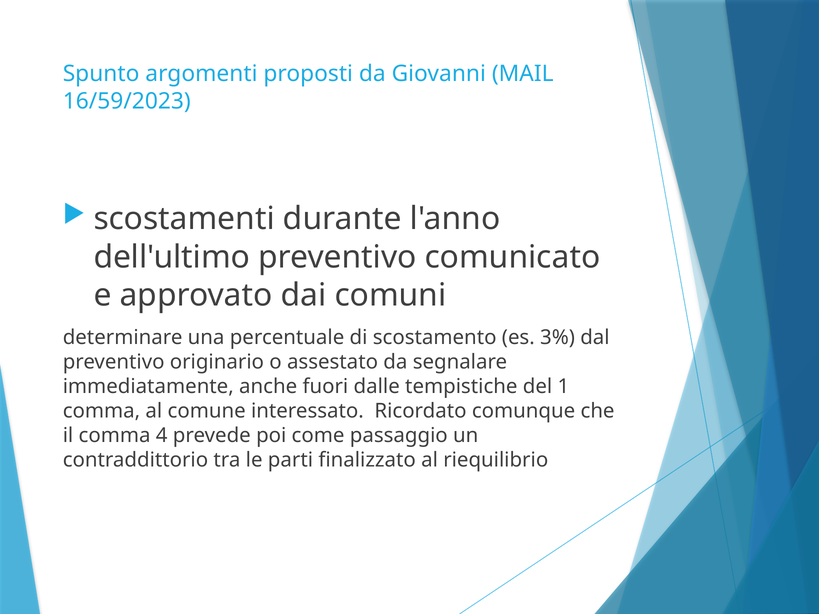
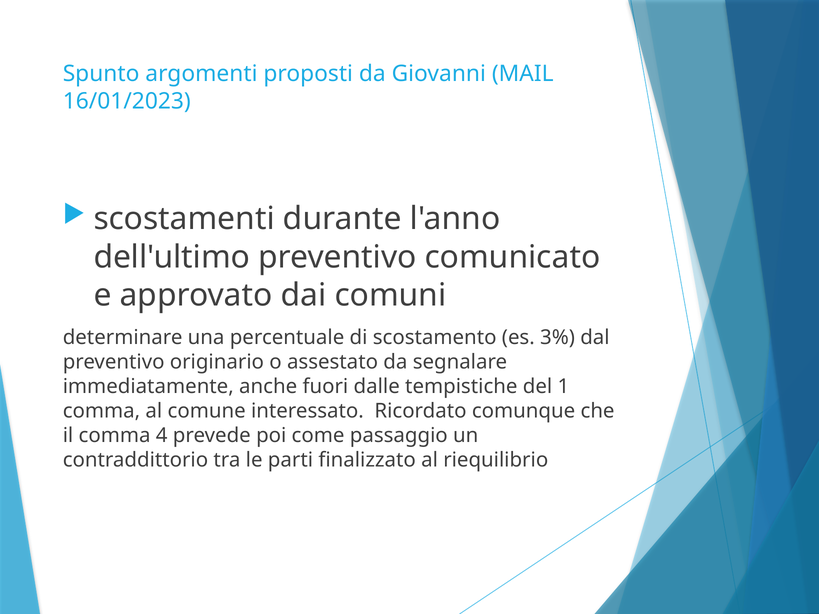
16/59/2023: 16/59/2023 -> 16/01/2023 (127, 101)
